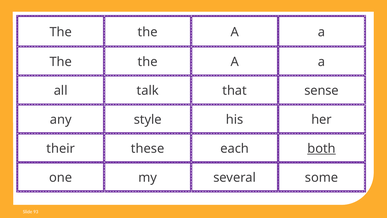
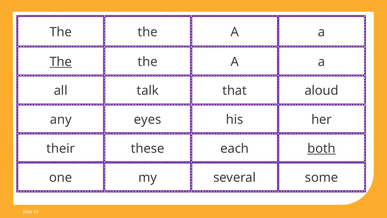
The underline: none -> present (61, 62)
sense: sense -> aloud (322, 91)
style: style -> eyes (148, 120)
